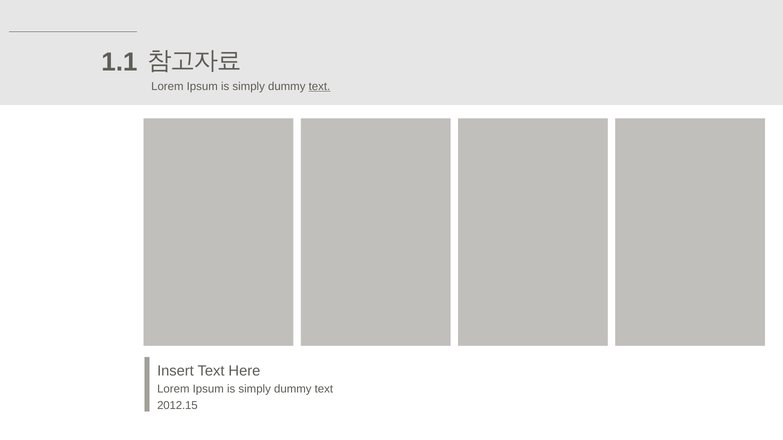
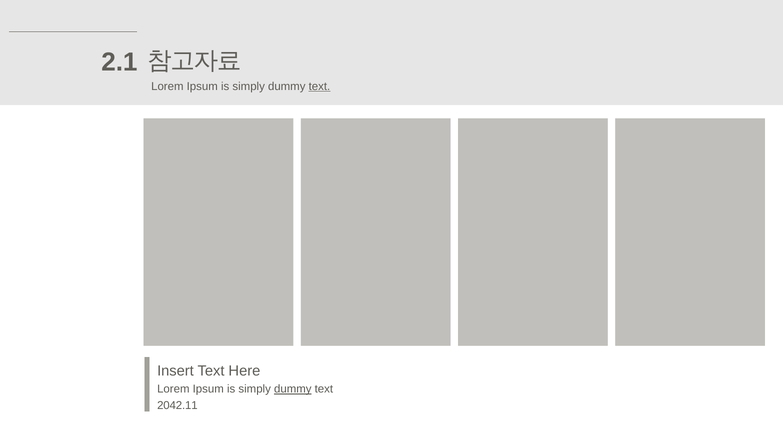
1.1: 1.1 -> 2.1 (119, 62)
dummy underline: none -> present (293, 389)
2012.15: 2012.15 -> 2042.11 (177, 406)
